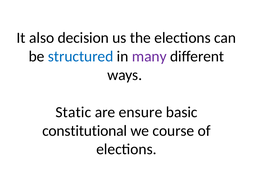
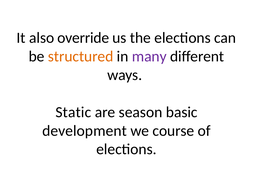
decision: decision -> override (83, 38)
structured colour: blue -> orange (81, 56)
ensure: ensure -> season (141, 112)
constitutional: constitutional -> development (85, 131)
